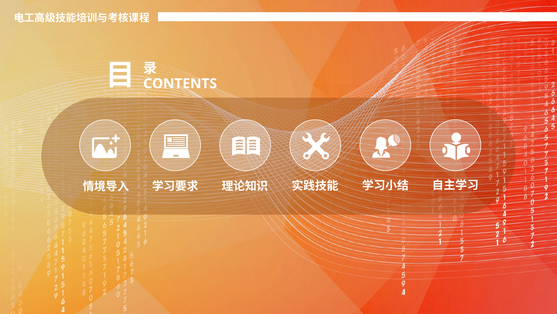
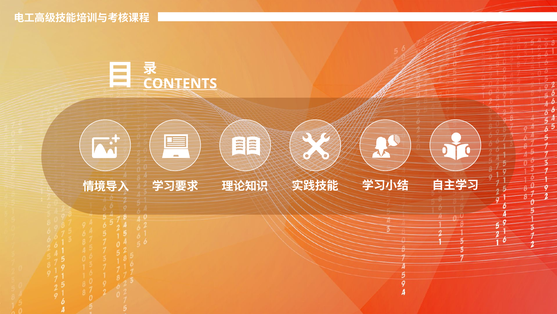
CONTENTS underline: none -> present (180, 83)
